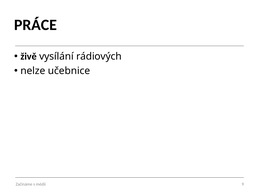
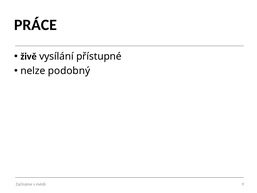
rádiových: rádiových -> přístupné (99, 56)
učebnice: učebnice -> podobný (69, 71)
